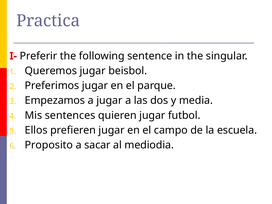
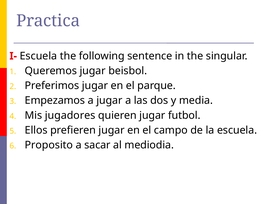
I- Preferir: Preferir -> Escuela (38, 56)
sentences: sentences -> jugadores (70, 115)
